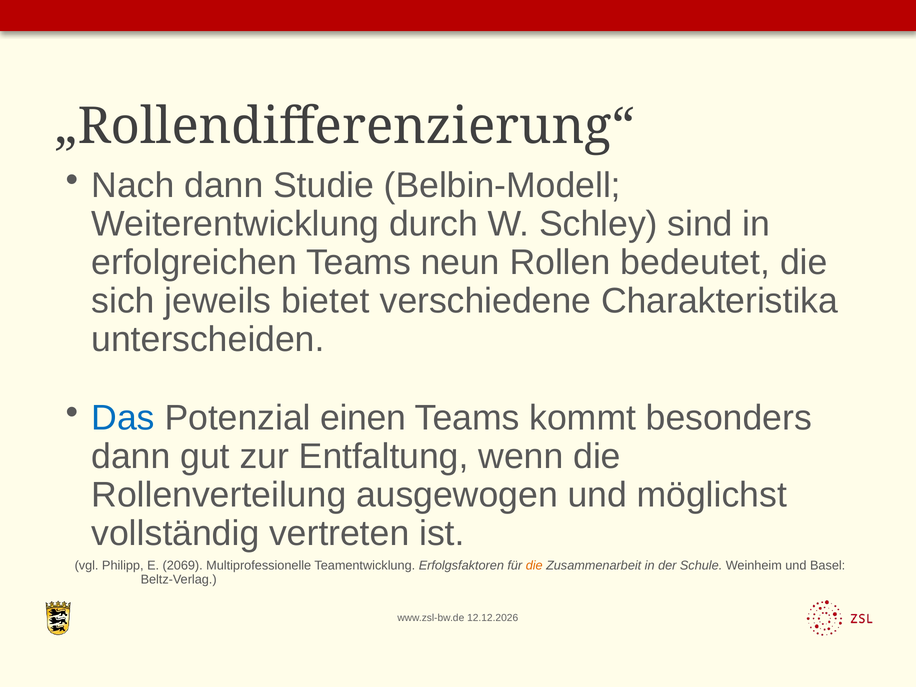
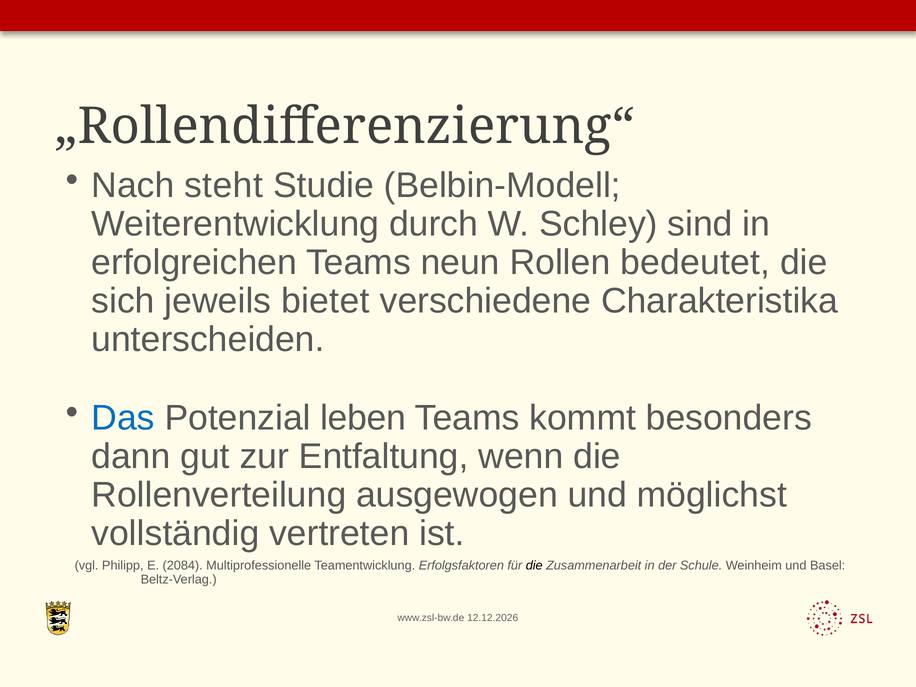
Nach dann: dann -> steht (224, 185)
einen: einen -> leben (363, 418)
2069: 2069 -> 2084 (183, 565)
die colour: orange -> black (534, 565)
